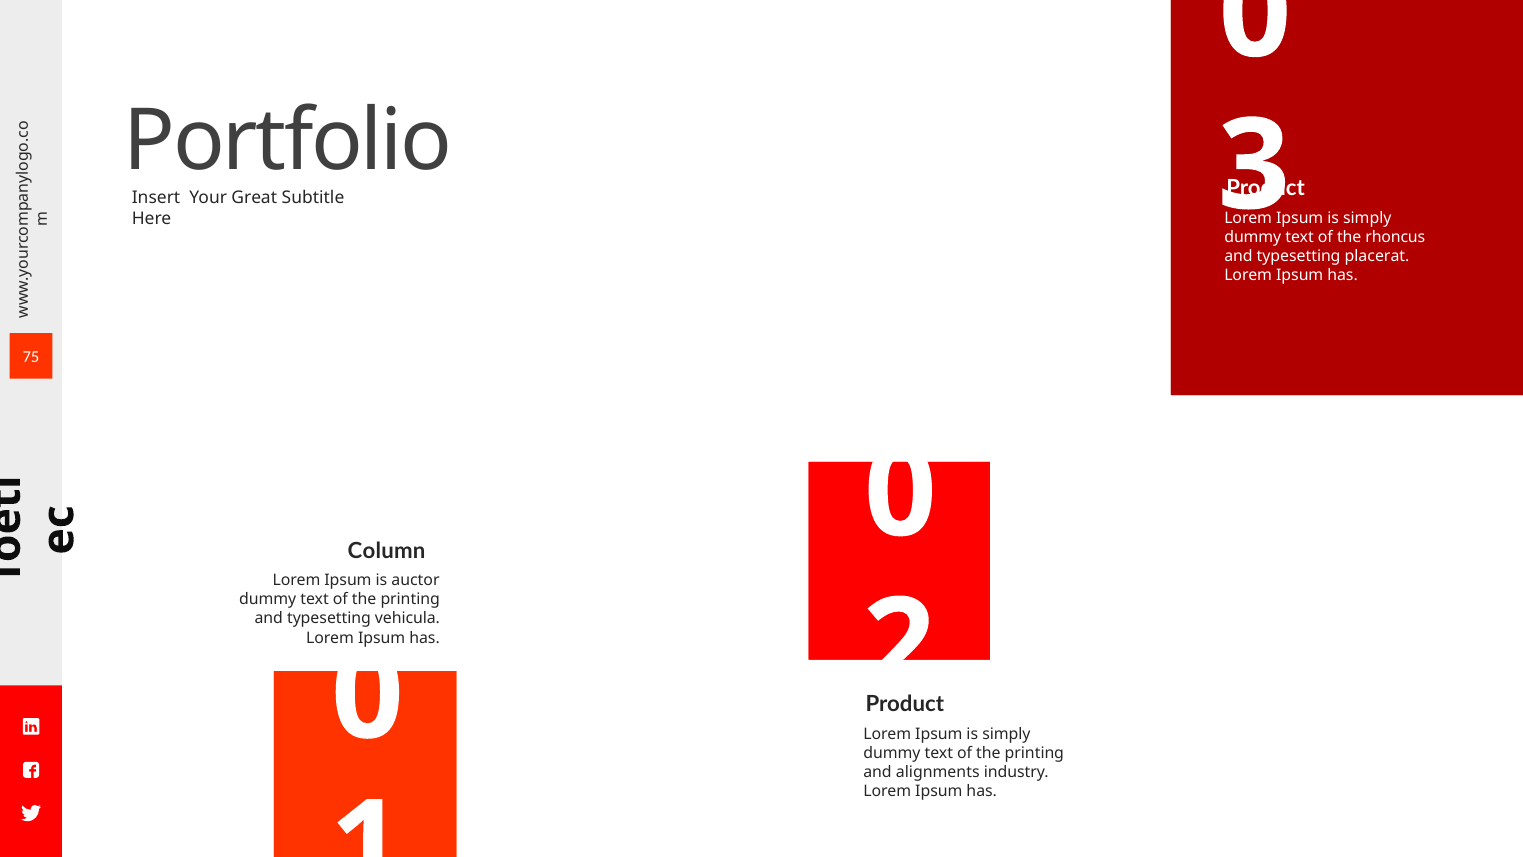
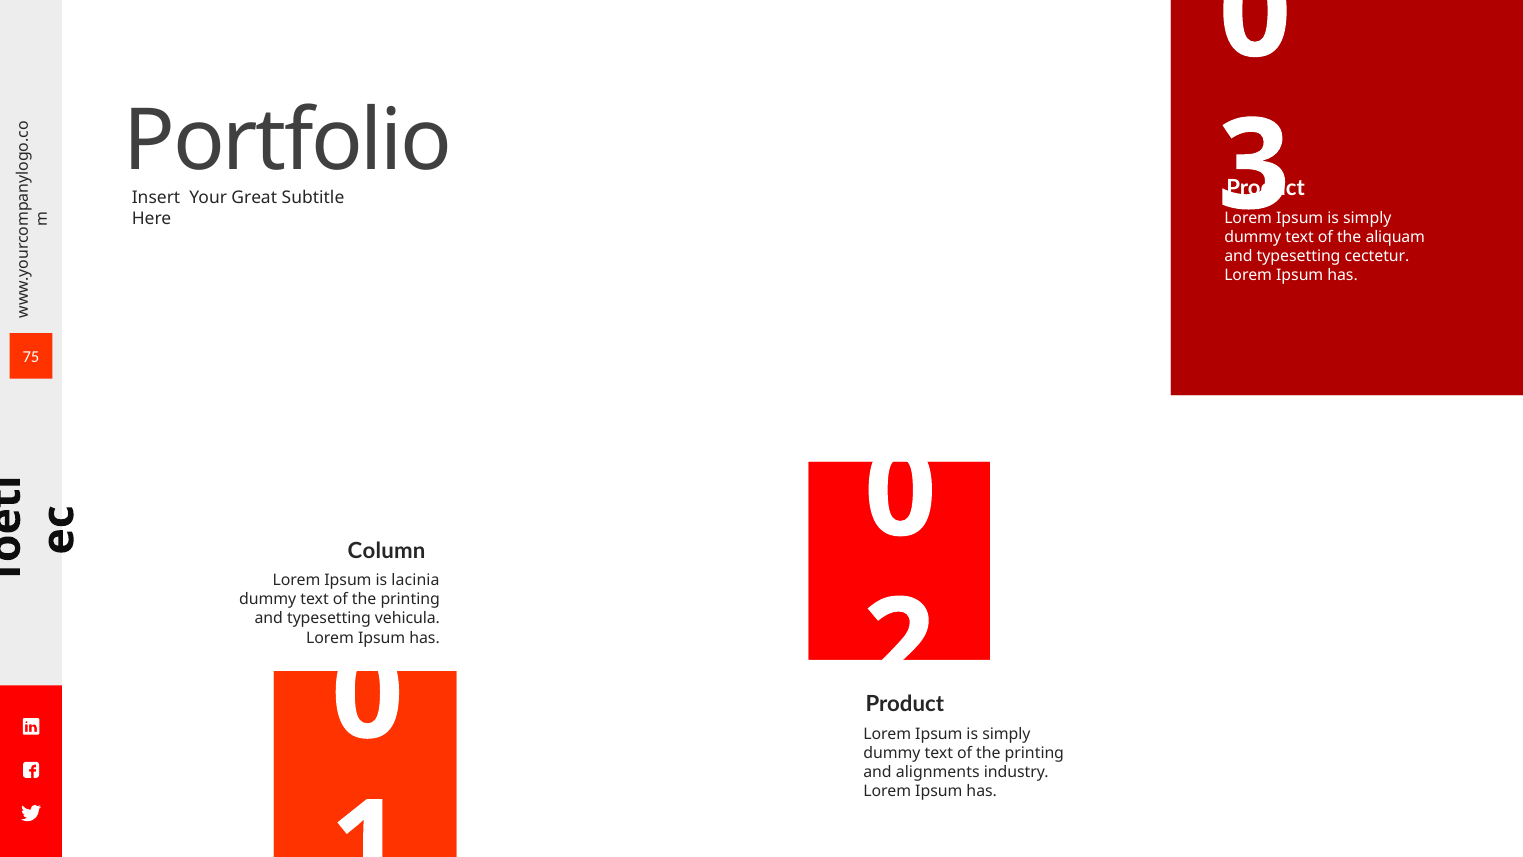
rhoncus: rhoncus -> aliquam (1395, 237)
placerat: placerat -> cectetur (1377, 256)
auctor: auctor -> lacinia (415, 580)
